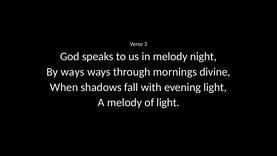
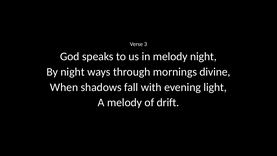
By ways: ways -> night (73, 72)
of light: light -> drift (168, 102)
